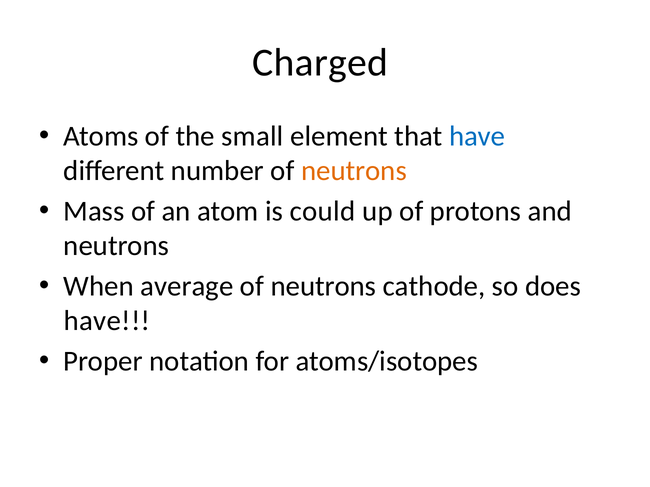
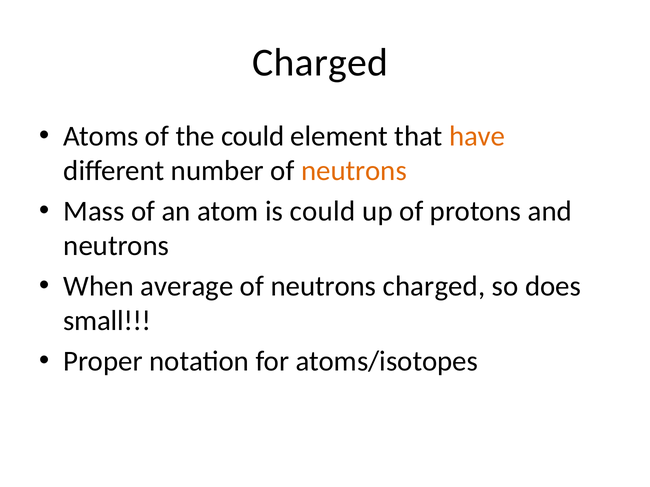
the small: small -> could (253, 136)
have colour: blue -> orange (477, 136)
neutrons cathode: cathode -> charged (434, 287)
have: have -> small (107, 321)
